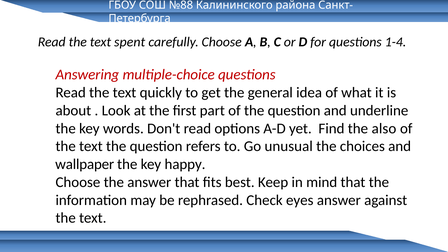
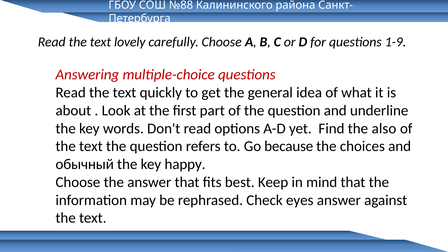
spent: spent -> lovely (130, 42)
1-4: 1-4 -> 1-9 (396, 42)
unusual: unusual -> because (289, 146)
wallpaper: wallpaper -> обычный (85, 164)
